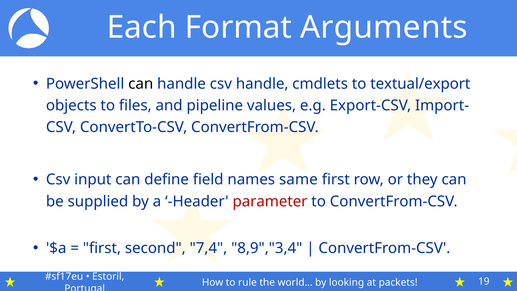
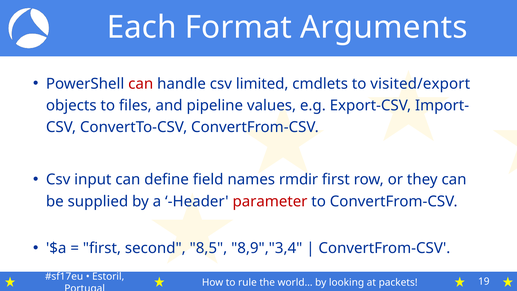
can colour: black -> red (141, 84)
csv handle: handle -> limited (262, 84)
textual/export: textual/export -> visited/export (420, 84)
same: same -> rmdir (299, 180)
7,4: 7,4 -> 8,5 (208, 248)
